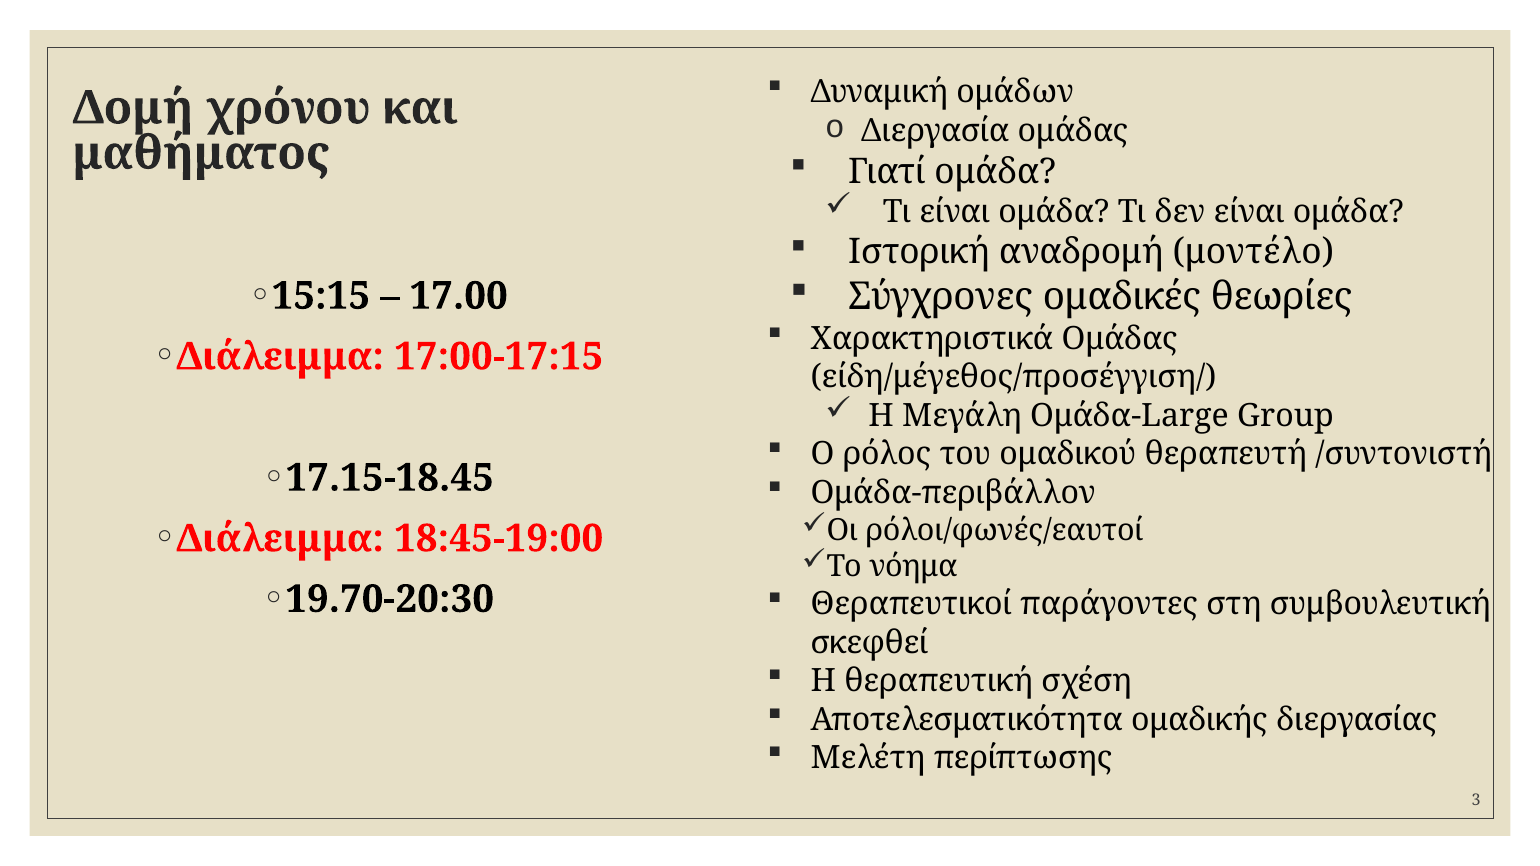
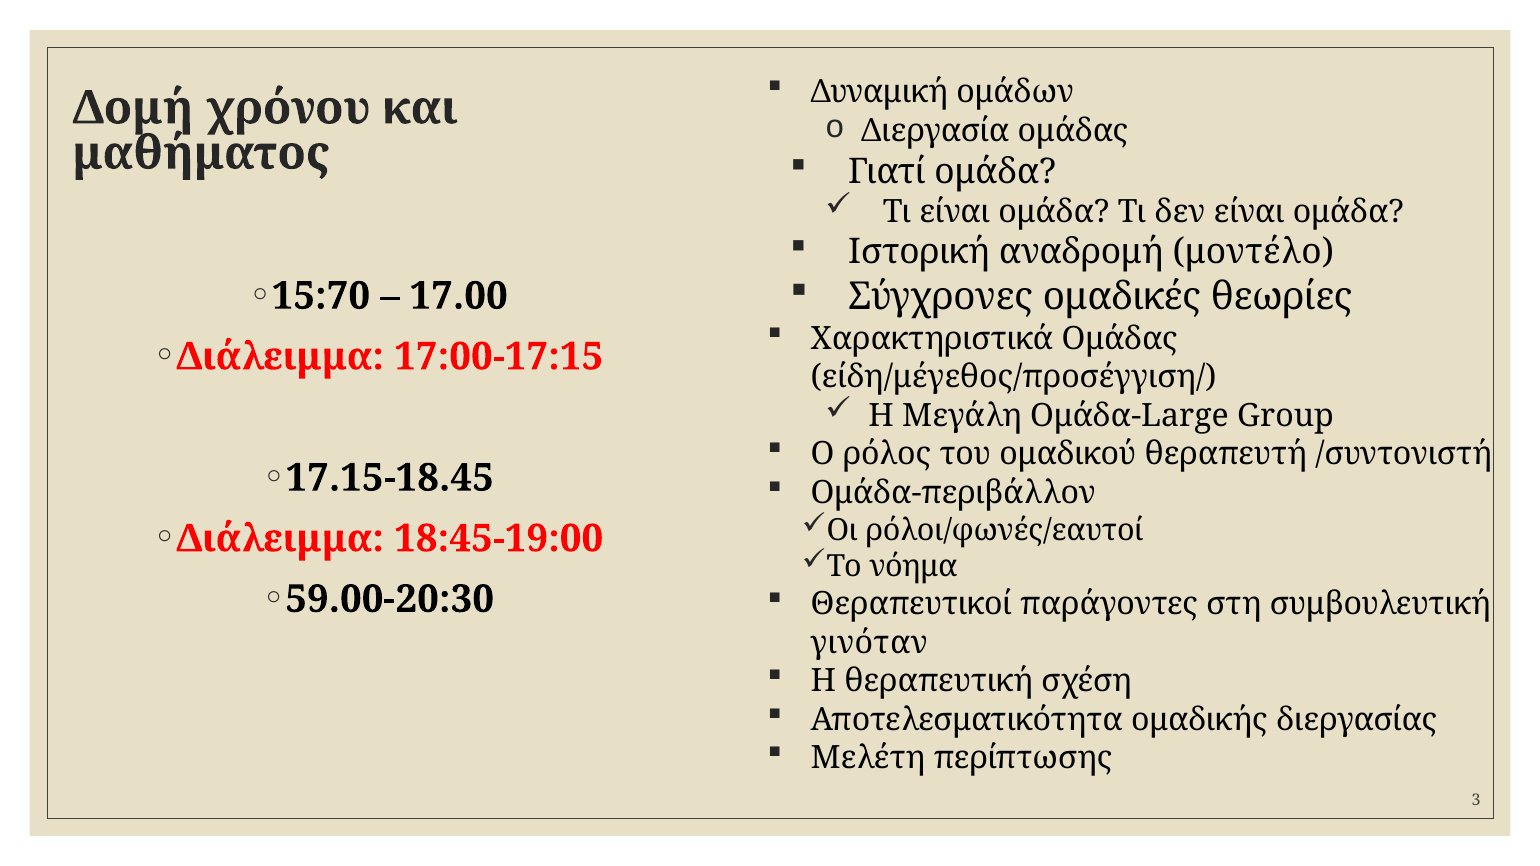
15:15: 15:15 -> 15:70 (321, 296)
19.70-20:30: 19.70-20:30 -> 59.00-20:30 (390, 599)
σκεφθεί: σκεφθεί -> γινόταν (869, 643)
